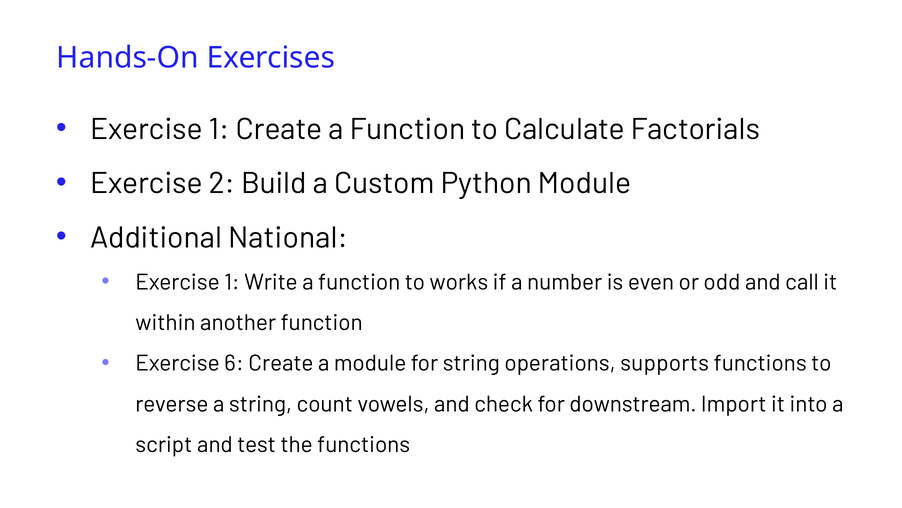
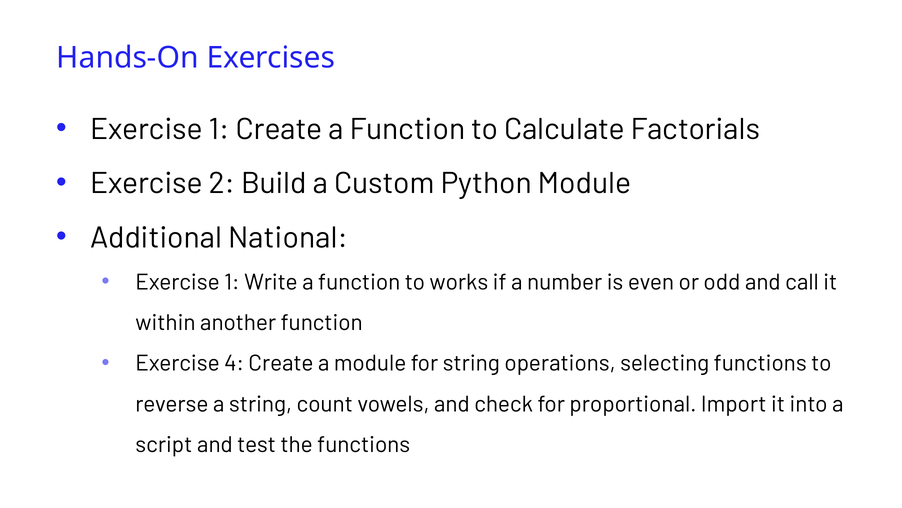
6: 6 -> 4 (234, 363)
supports: supports -> selecting (665, 363)
downstream: downstream -> proportional (633, 404)
